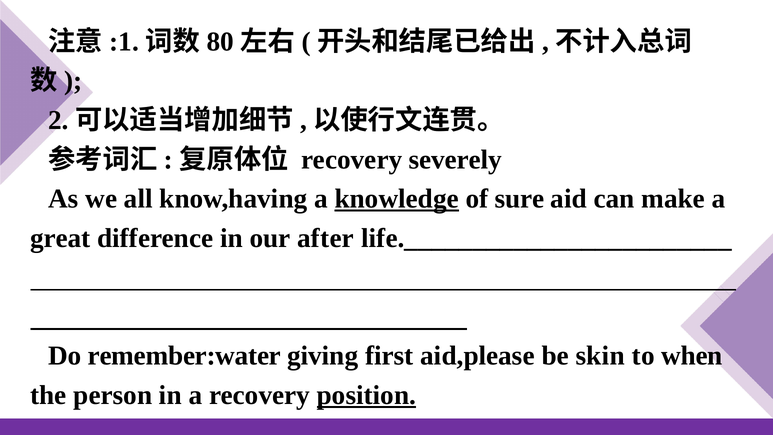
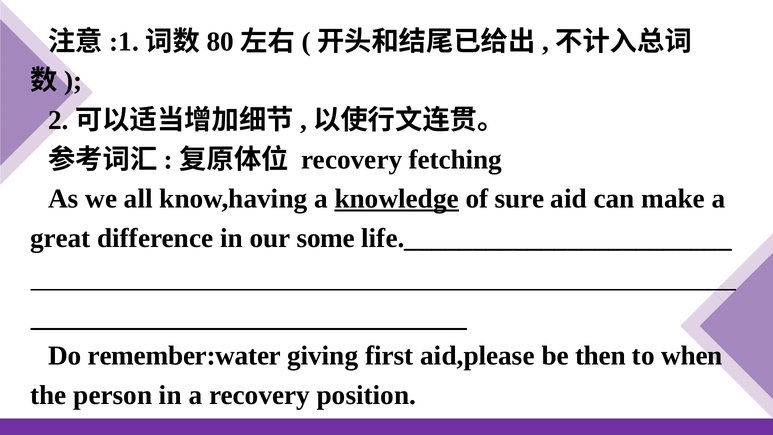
severely: severely -> fetching (455, 159)
after: after -> some (326, 238)
skin: skin -> then (600, 356)
position underline: present -> none (366, 395)
